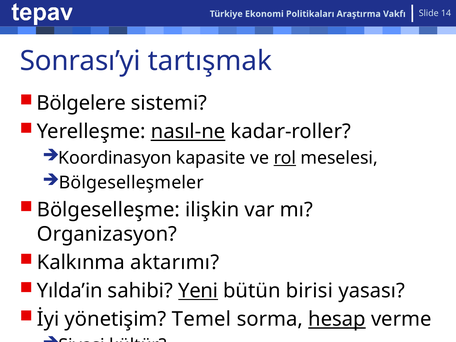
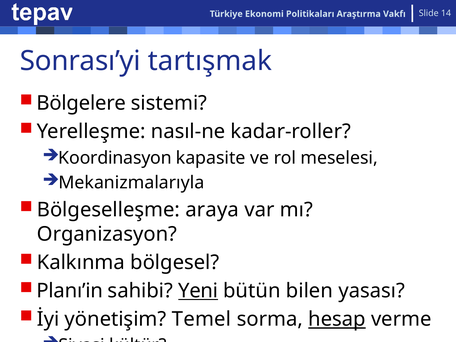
nasıl-ne underline: present -> none (188, 132)
rol underline: present -> none (285, 158)
Bölgeselleşmeler: Bölgeselleşmeler -> Mekanizmalarıyla (131, 183)
ilişkin: ilişkin -> araya (212, 210)
aktarımı: aktarımı -> bölgesel (175, 262)
Yılda’in: Yılda’in -> Planı’in (70, 291)
birisi: birisi -> bilen (309, 291)
